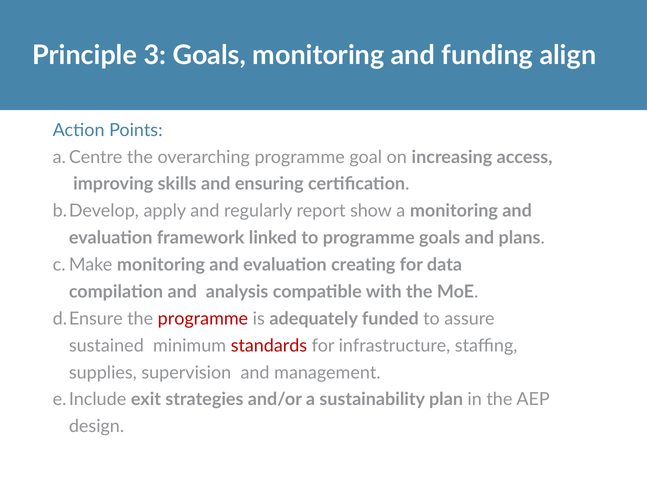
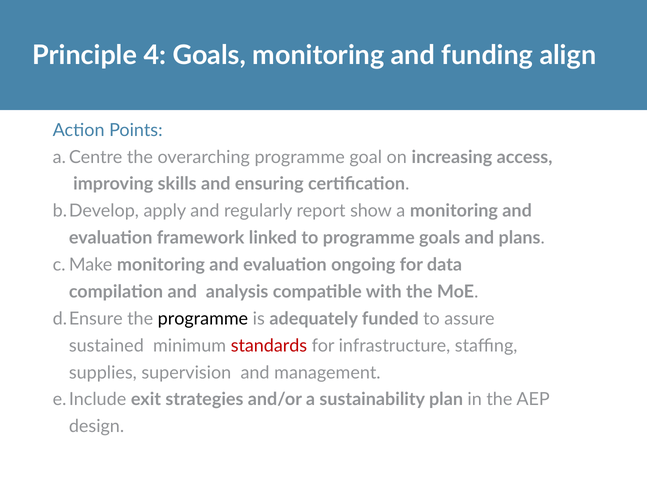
3: 3 -> 4 (155, 55)
creating: creating -> ongoing (363, 265)
programme colour: red -> black (203, 319)
